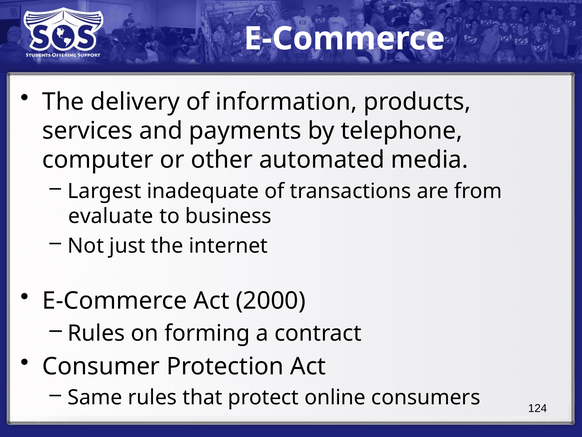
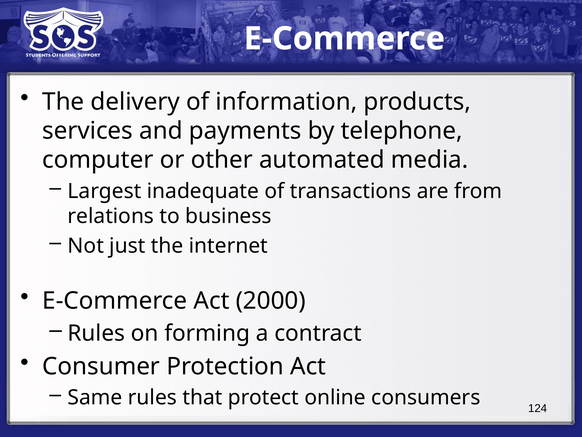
evaluate: evaluate -> relations (111, 216)
